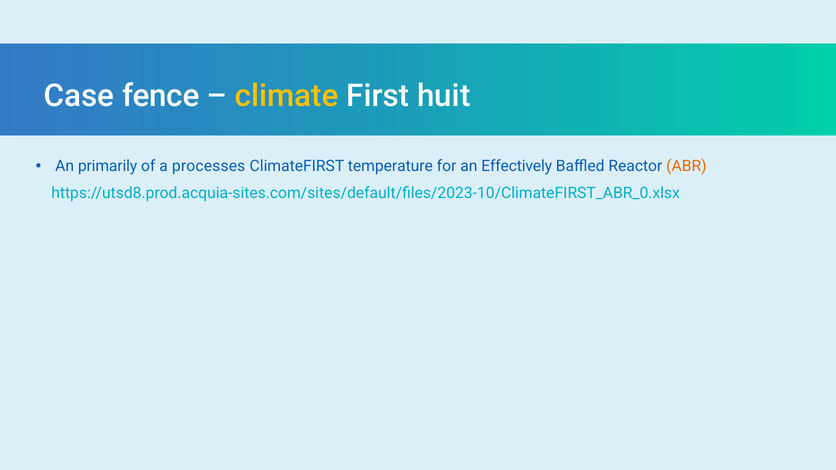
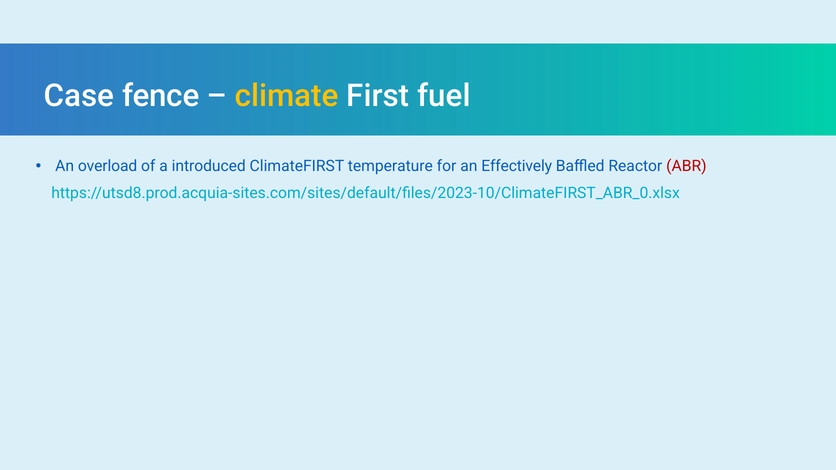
huit: huit -> fuel (444, 96)
primarily: primarily -> overload (108, 166)
processes: processes -> introduced (209, 166)
ABR colour: orange -> red (686, 166)
